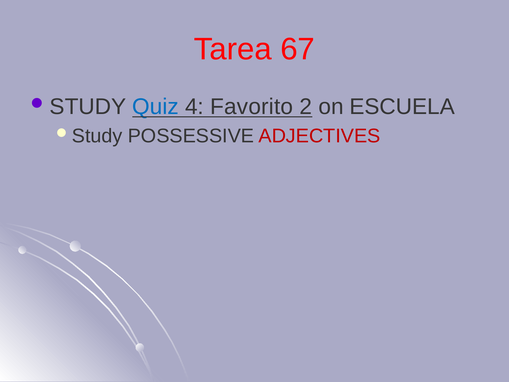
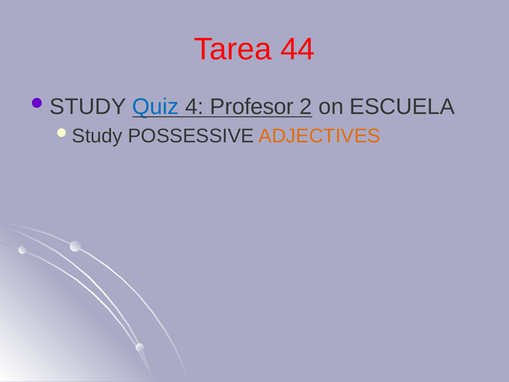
67: 67 -> 44 (298, 49)
Favorito: Favorito -> Profesor (252, 107)
ADJECTIVES colour: red -> orange (319, 136)
